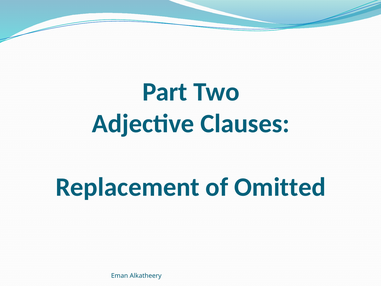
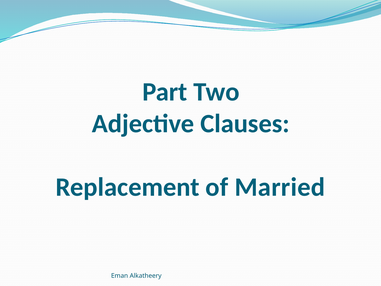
Omitted: Omitted -> Married (280, 187)
